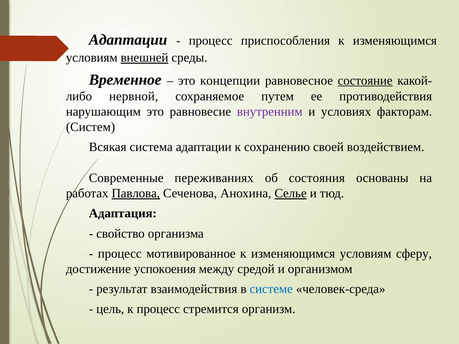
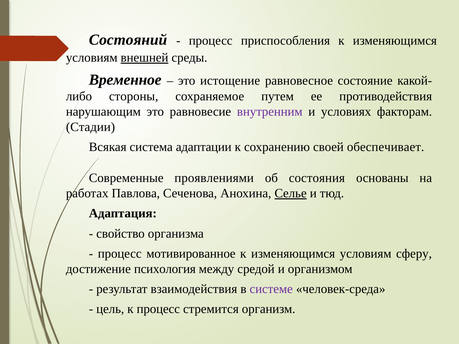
Адаптации: Адаптации -> Состояний (128, 40)
концепции: концепции -> истощение (230, 81)
состояние underline: present -> none (365, 81)
нервной: нервной -> стороны (134, 96)
Систем: Систем -> Стадии (90, 127)
воздействием: воздействием -> обеспечивает (386, 147)
переживаниях: переживаниях -> проявлениями (214, 178)
Павлова underline: present -> none (136, 193)
успокоения: успокоения -> психология (165, 269)
системе colour: blue -> purple (271, 289)
